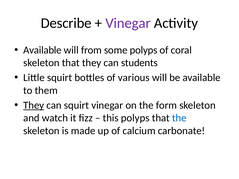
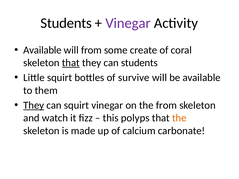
Describe: Describe -> Students (66, 23)
some polyps: polyps -> create (144, 50)
that underline: none -> present (71, 63)
various: various -> survive (134, 78)
the form: form -> from (166, 105)
the colour: blue -> orange (179, 118)
